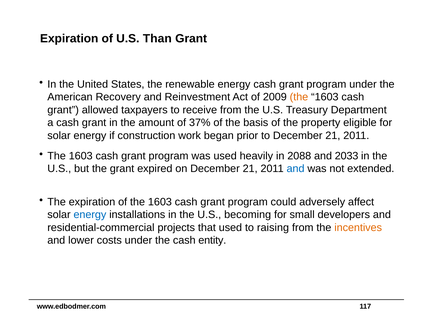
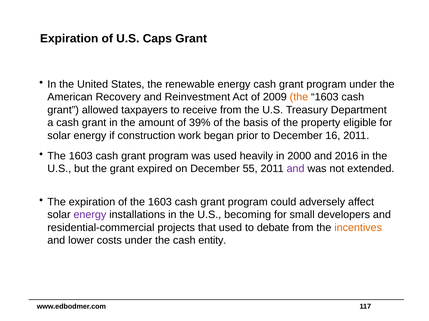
Than: Than -> Caps (157, 39)
37%: 37% -> 39% (200, 123)
to December 21: 21 -> 16 (333, 136)
2088: 2088 -> 2000 (299, 156)
2033: 2033 -> 2016 (347, 156)
on December 21: 21 -> 55 (250, 169)
and colour: blue -> purple (296, 169)
energy colour: blue -> purple (90, 215)
raising: raising -> debate (273, 228)
